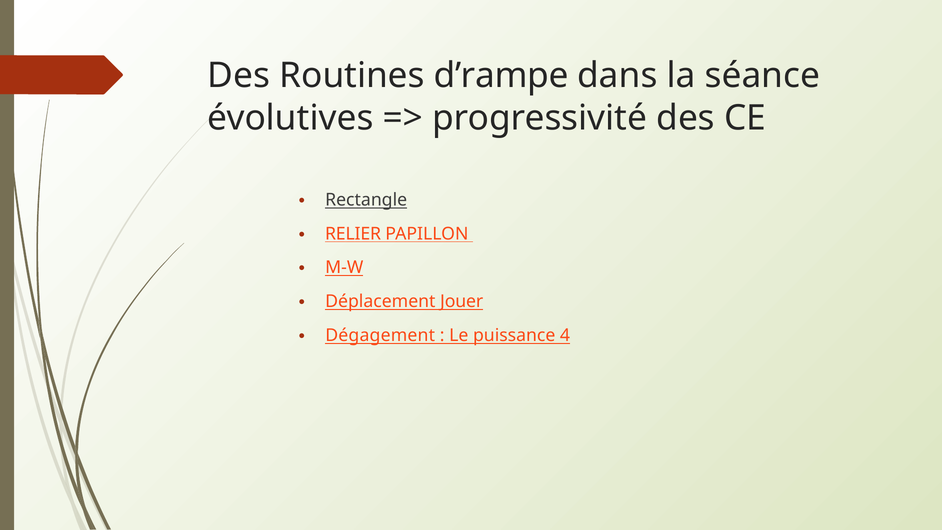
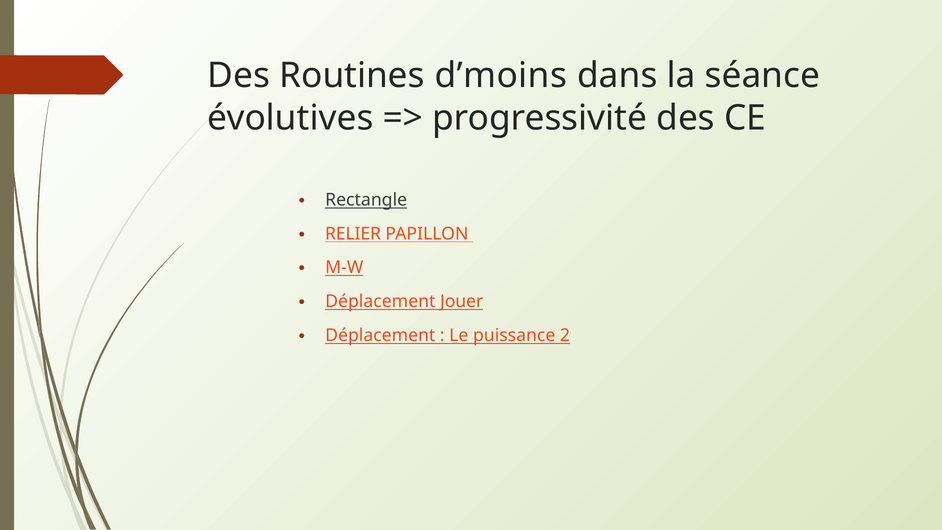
d’rampe: d’rampe -> d’moins (501, 75)
Dégagement: Dégagement -> Déplacement (380, 335)
4: 4 -> 2 (565, 335)
